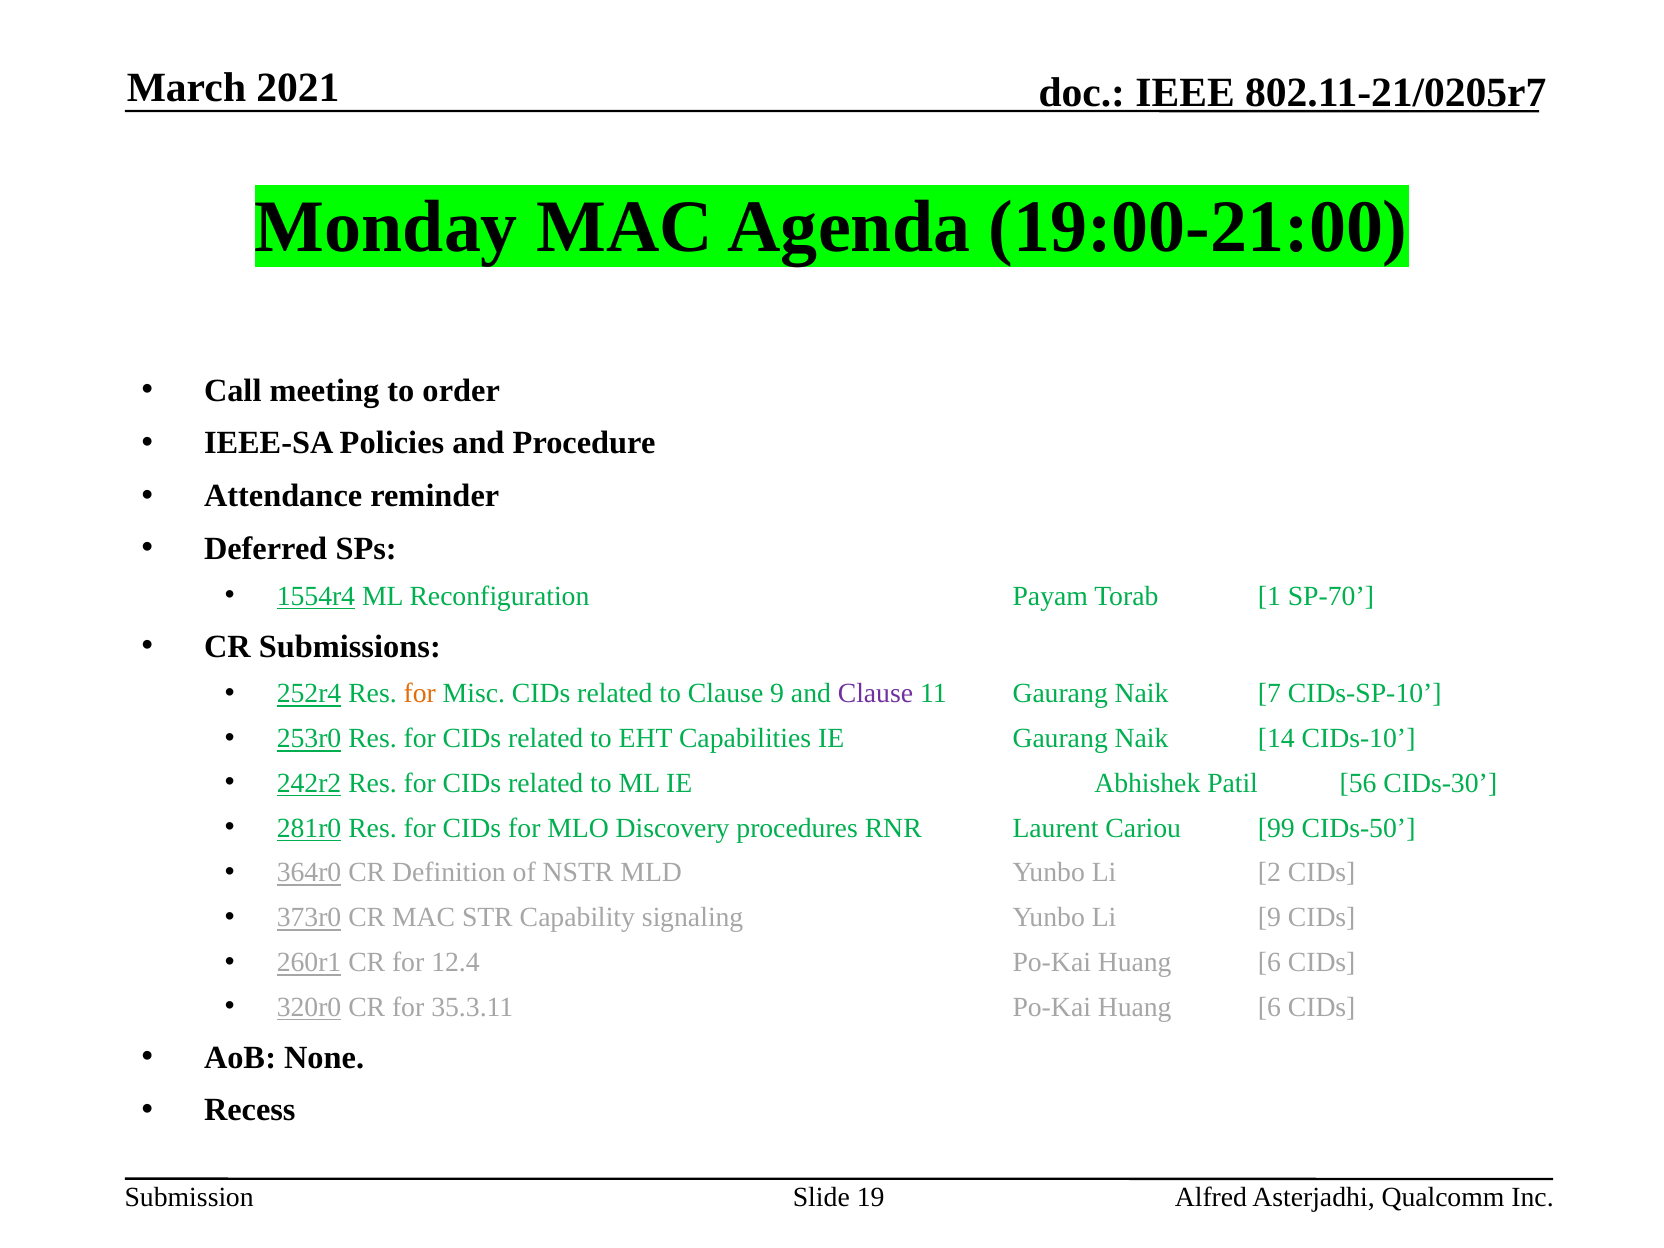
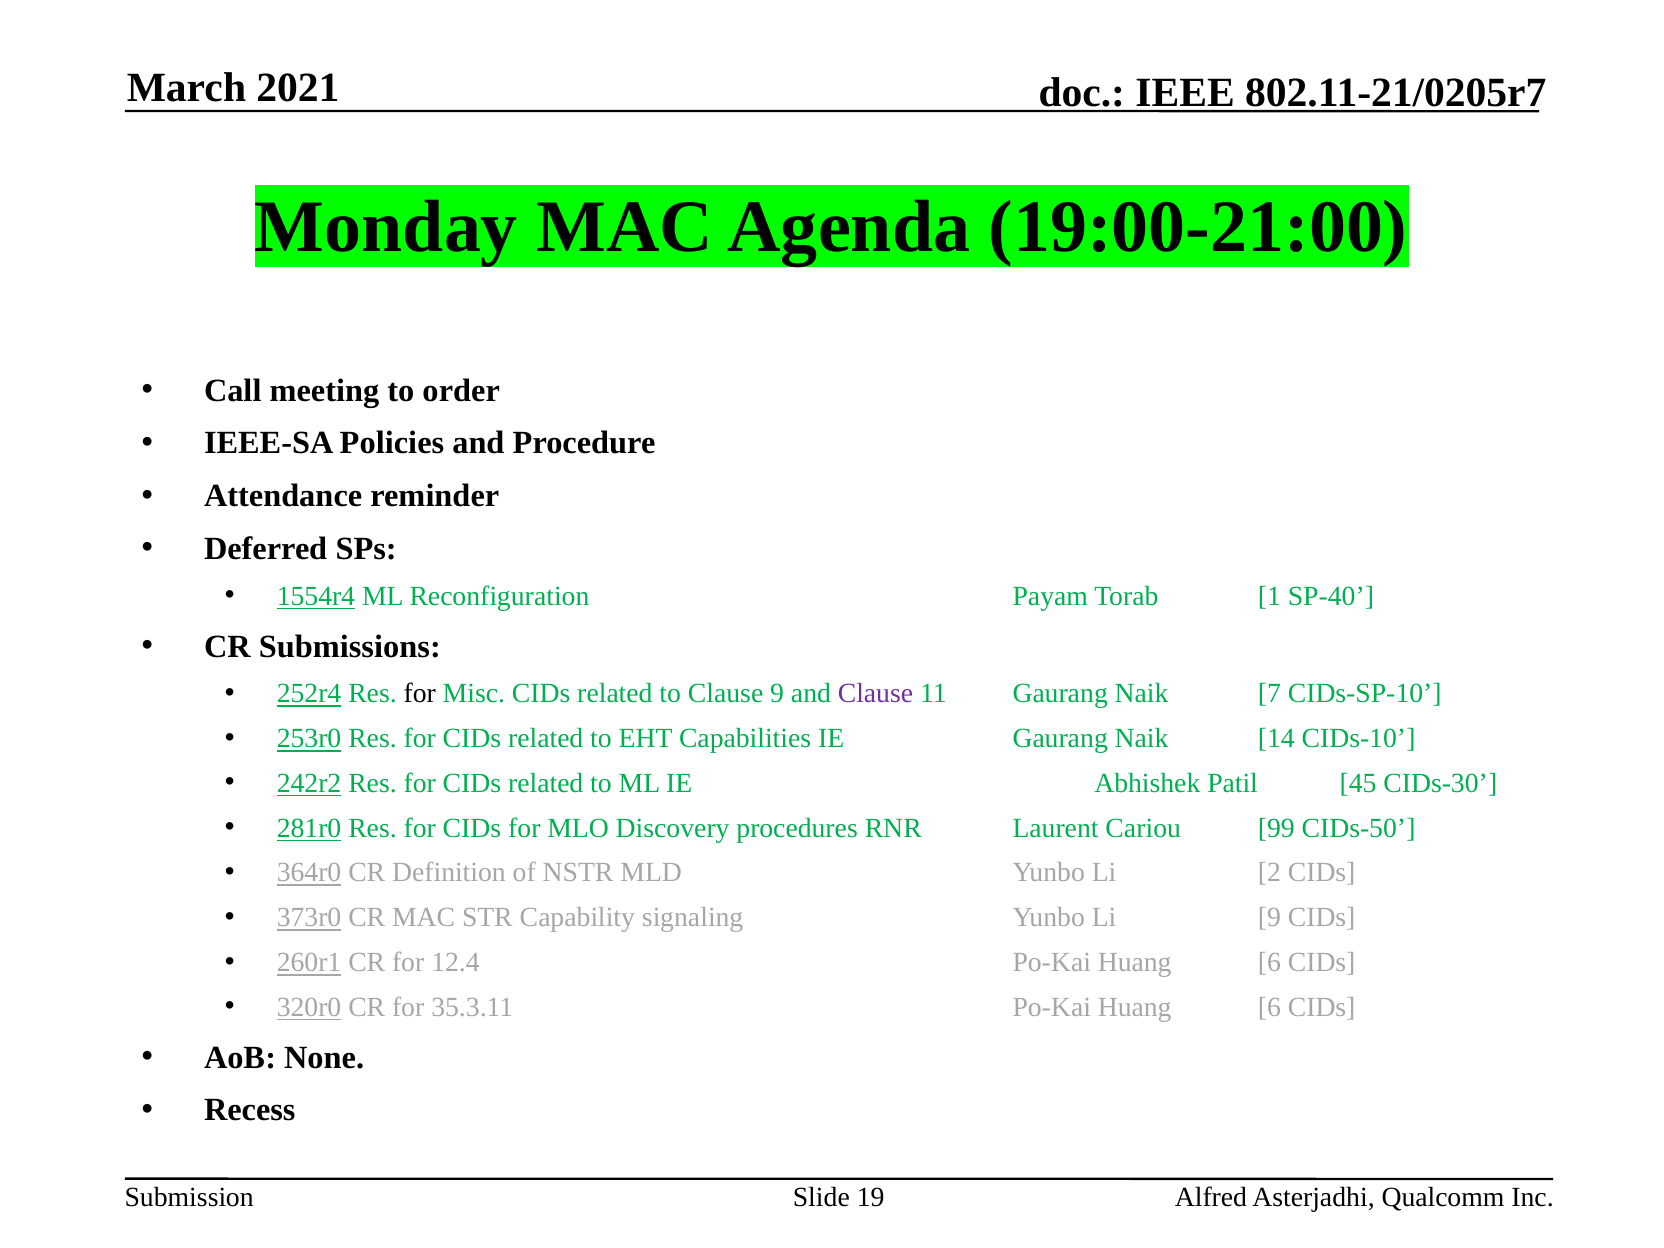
SP-70: SP-70 -> SP-40 (1331, 596)
for colour: orange -> black (420, 694)
56: 56 -> 45 (1358, 783)
